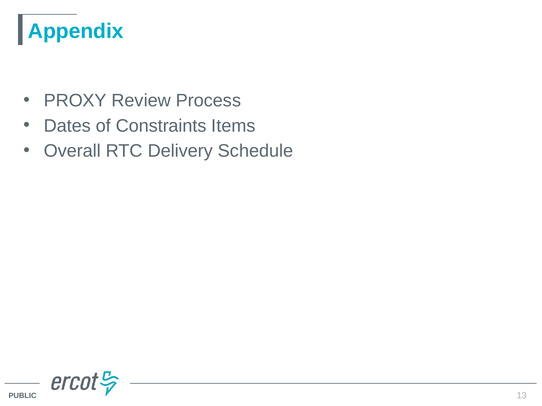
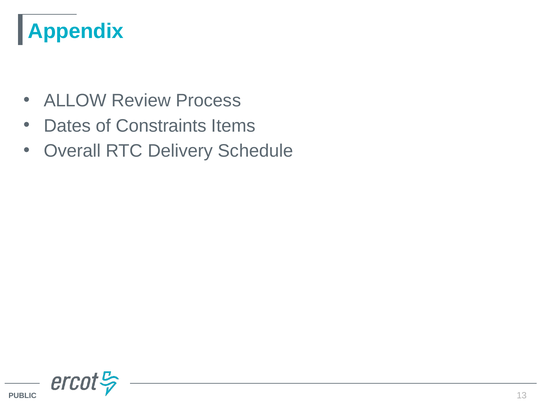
PROXY: PROXY -> ALLOW (75, 101)
